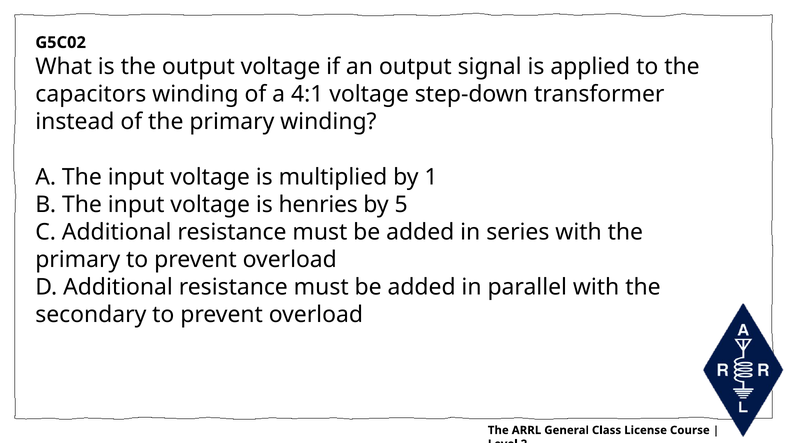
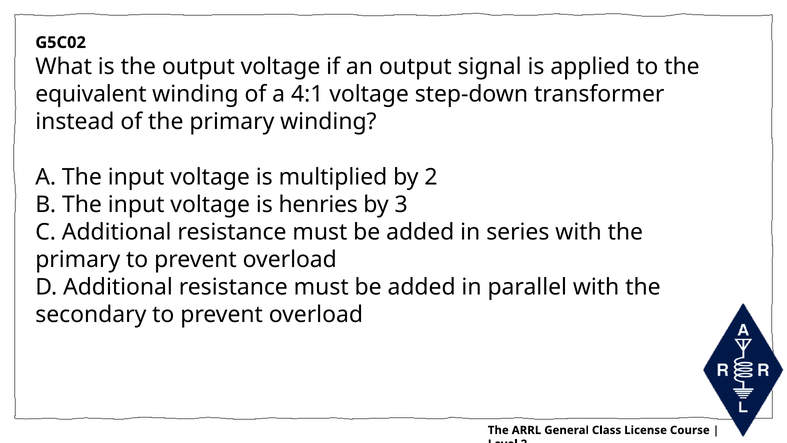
capacitors: capacitors -> equivalent (91, 94)
by 1: 1 -> 2 (431, 177)
5: 5 -> 3 (401, 204)
